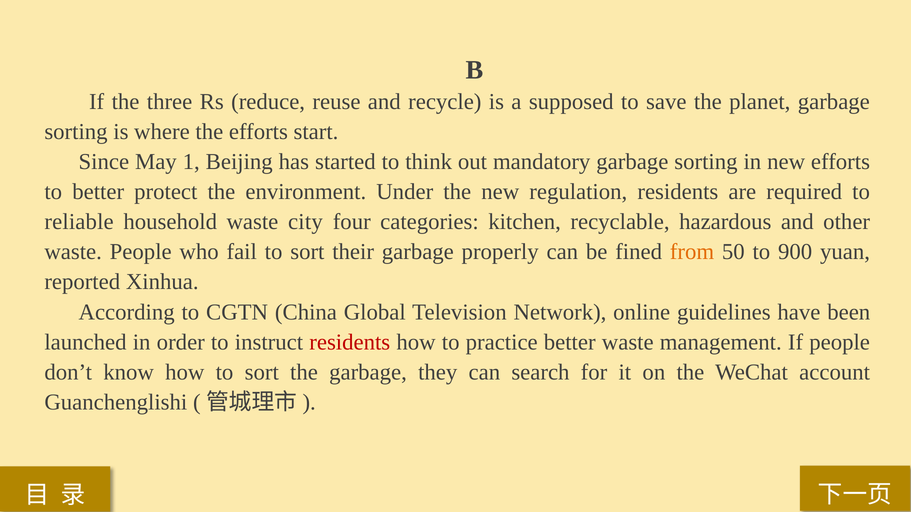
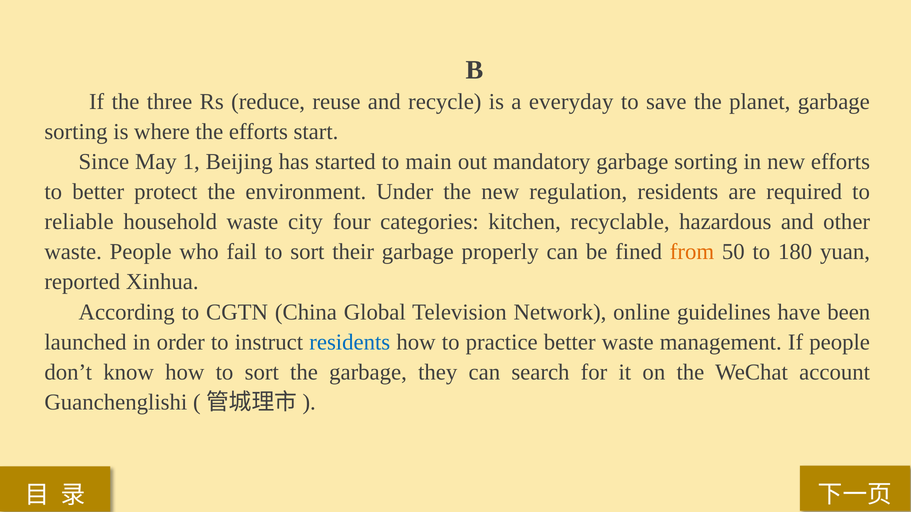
supposed: supposed -> everyday (571, 102)
think: think -> main (429, 162)
900: 900 -> 180 (795, 252)
residents colour: red -> blue (350, 342)
